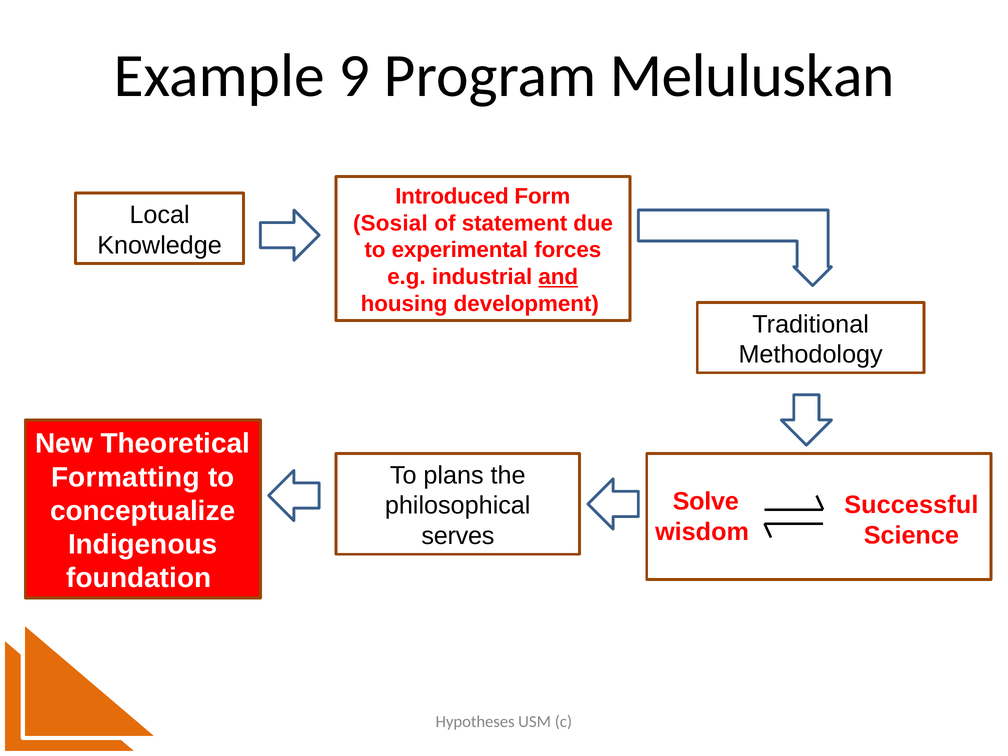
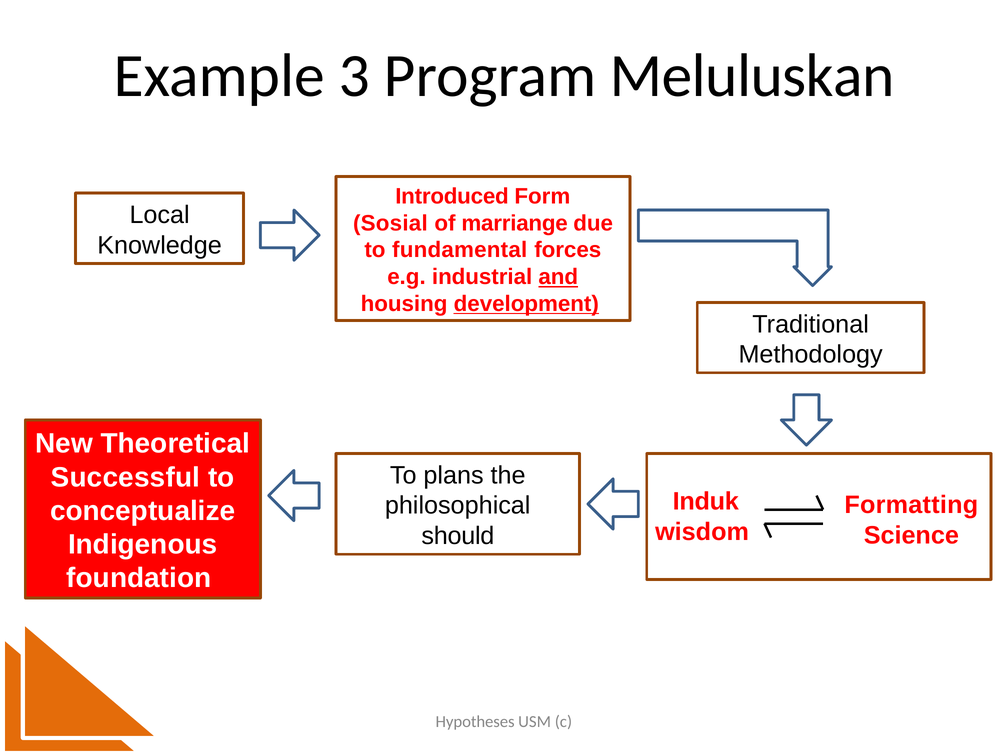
9: 9 -> 3 (354, 76)
statement: statement -> marriange (515, 223)
experimental: experimental -> fundamental (460, 250)
development underline: none -> present (526, 304)
Formatting: Formatting -> Successful (126, 477)
Solve: Solve -> Induk (706, 502)
Successful: Successful -> Formatting (911, 505)
serves: serves -> should (458, 536)
